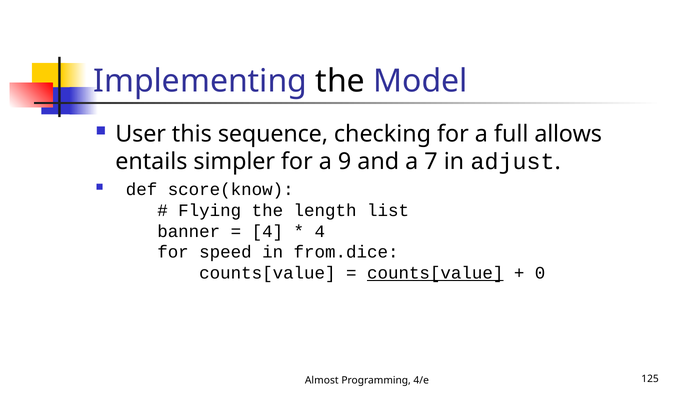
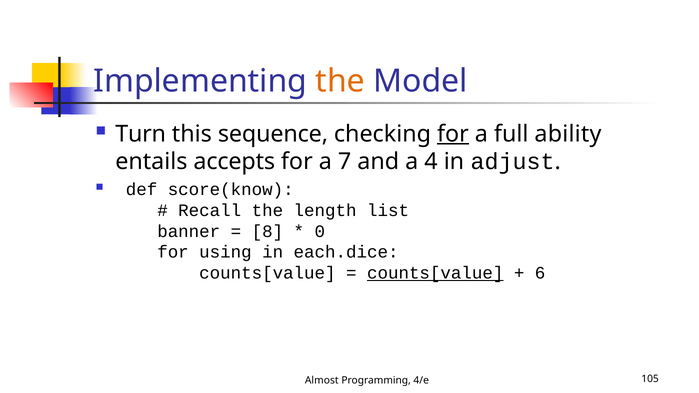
the colour: black -> orange (340, 81)
User: User -> Turn (141, 134)
for underline: none -> present (453, 134)
allows: allows -> ability (568, 134)
simpler: simpler -> accepts (234, 162)
9: 9 -> 7 (345, 162)
7: 7 -> 4 (431, 162)
Flying: Flying -> Recall (210, 210)
4: 4 -> 8 (267, 231)
4: 4 -> 0 (320, 231)
speed: speed -> using (225, 252)
from.dice: from.dice -> each.dice (346, 252)
0: 0 -> 6 (540, 273)
125: 125 -> 105 (650, 379)
